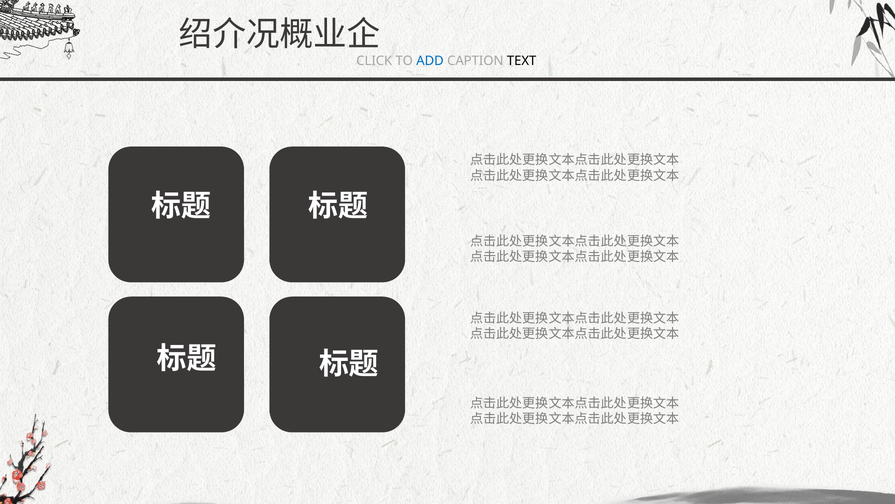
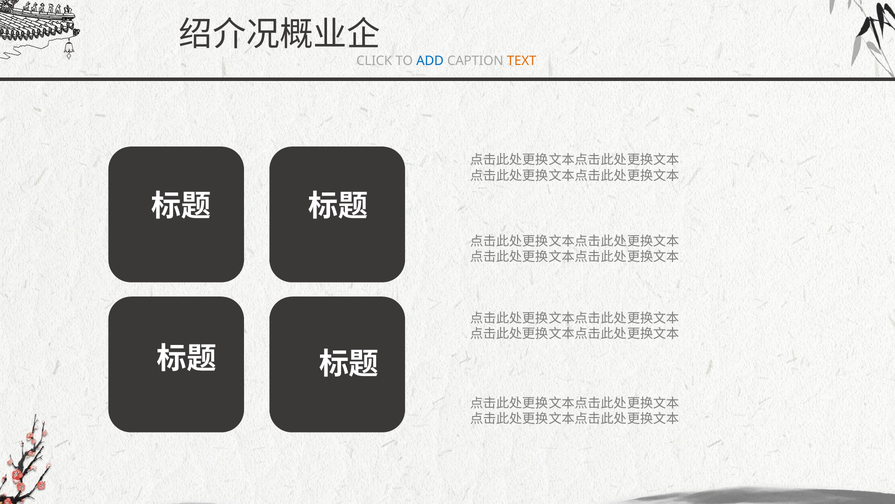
TEXT colour: black -> orange (522, 61)
